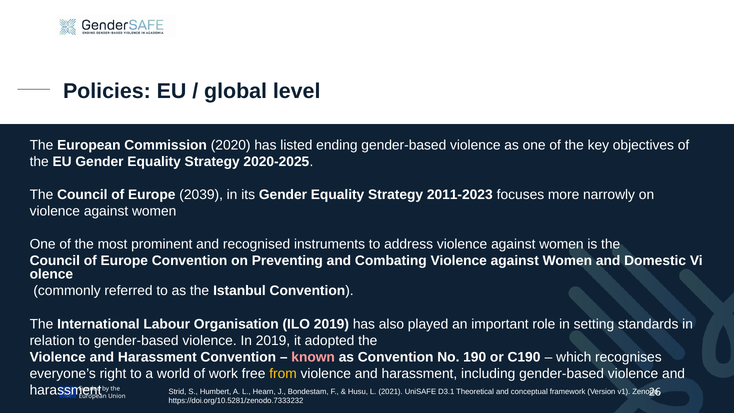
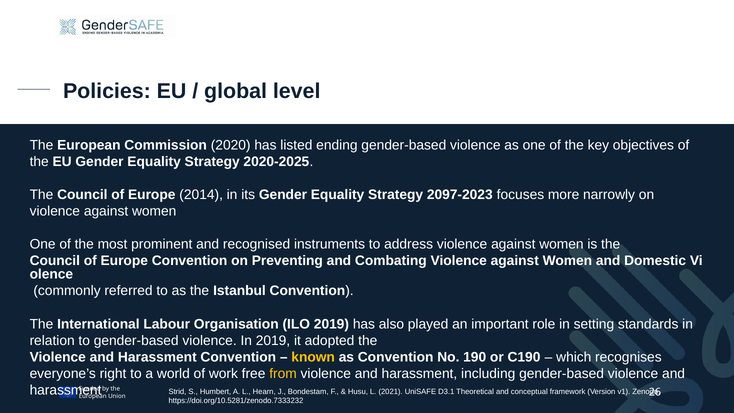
2039: 2039 -> 2014 (201, 195)
2011-2023: 2011-2023 -> 2097-2023 (460, 195)
known colour: pink -> yellow (313, 357)
